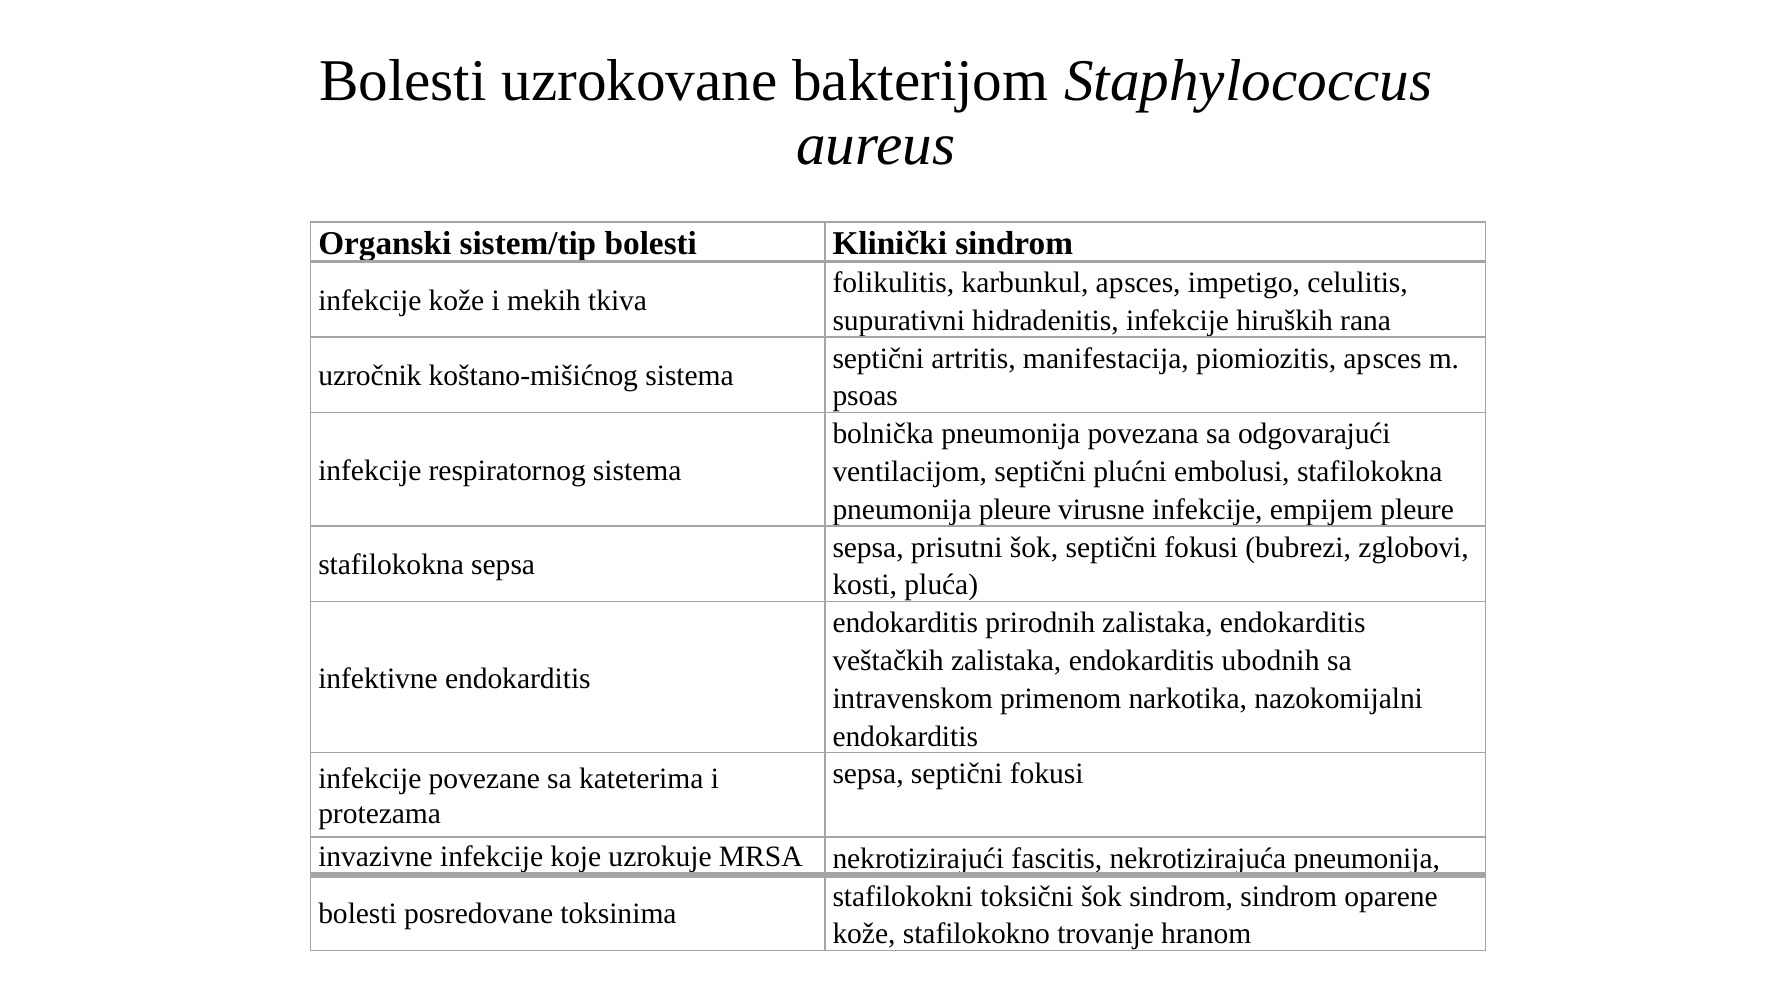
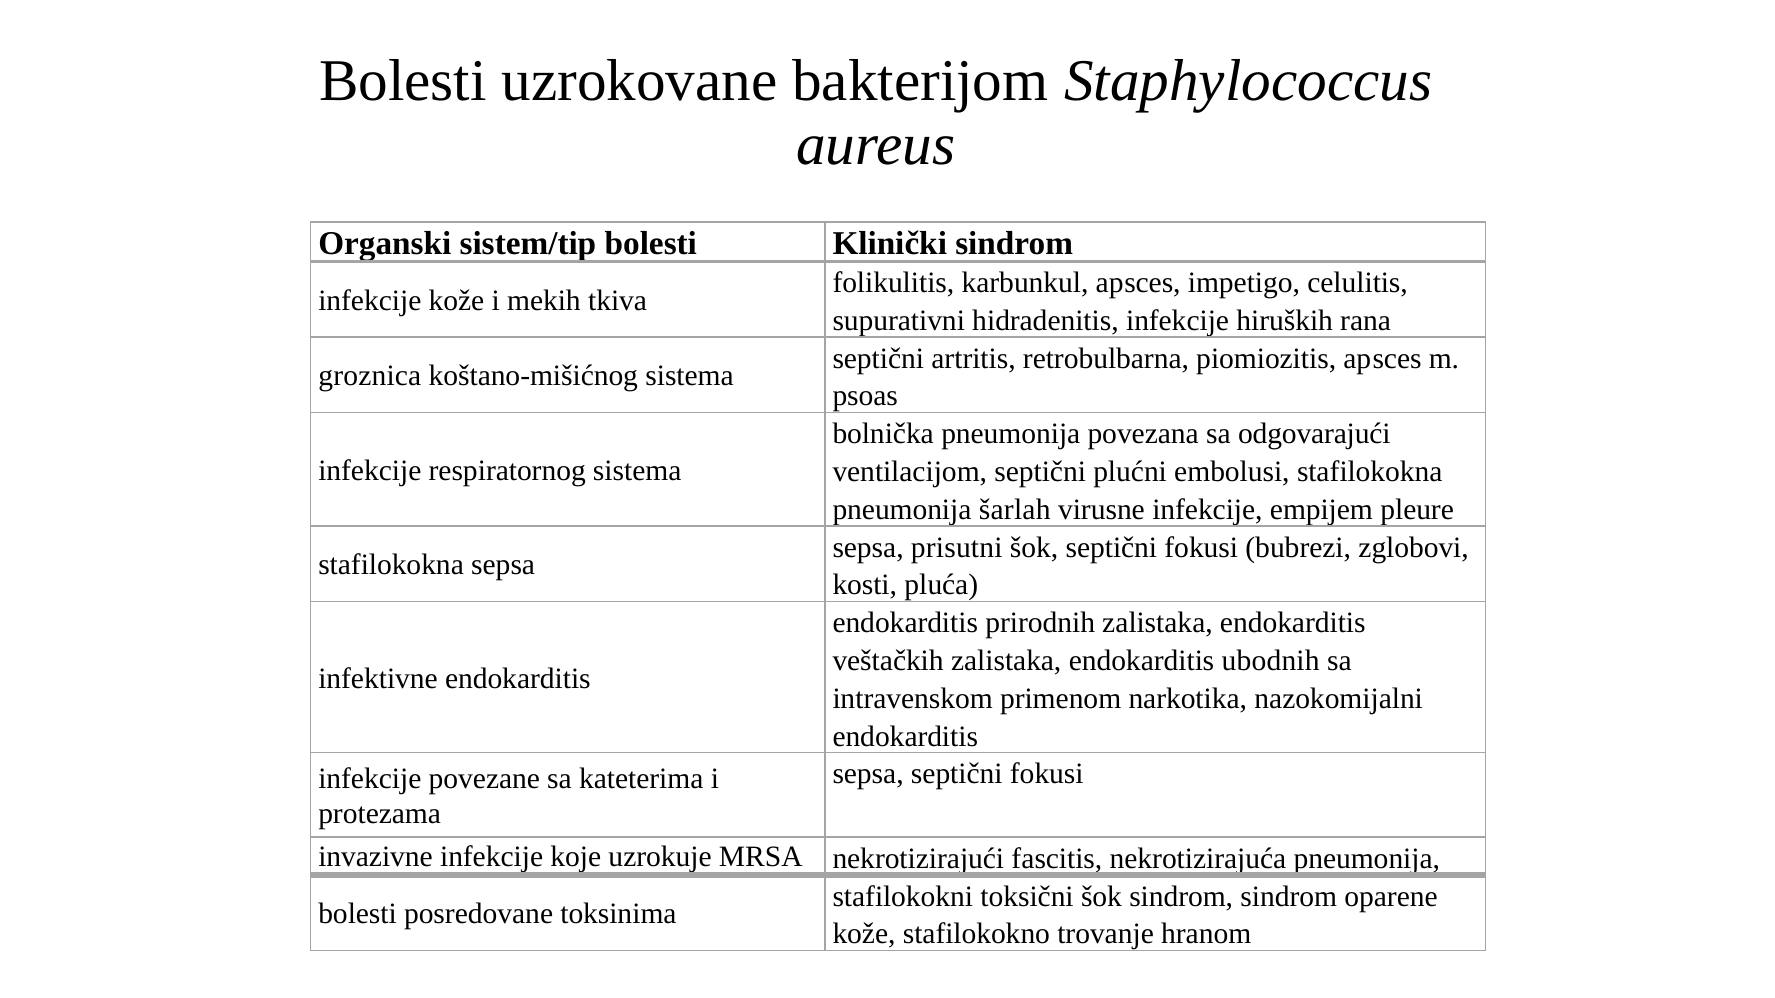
manifestacija: manifestacija -> retrobulbarna (1106, 359)
uzročnik: uzročnik -> groznica (370, 376)
pneumonija pleure: pleure -> šarlah (1015, 510)
